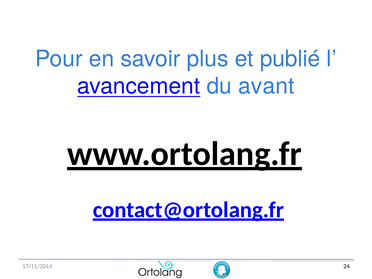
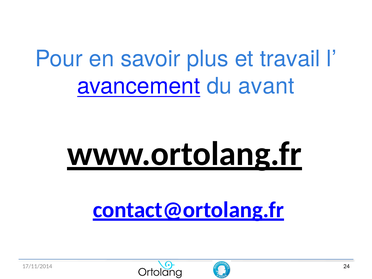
publié: publié -> travail (290, 59)
